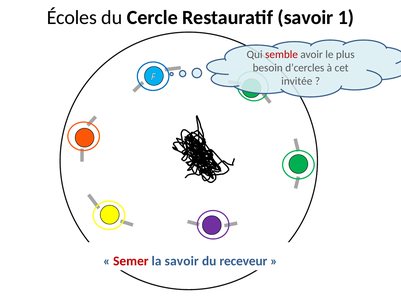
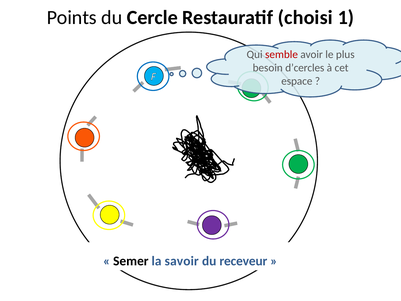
Écoles: Écoles -> Points (72, 18)
Restauratif savoir: savoir -> choisi (305, 18)
invitée: invitée -> espace (297, 81)
Semer colour: red -> black (131, 261)
